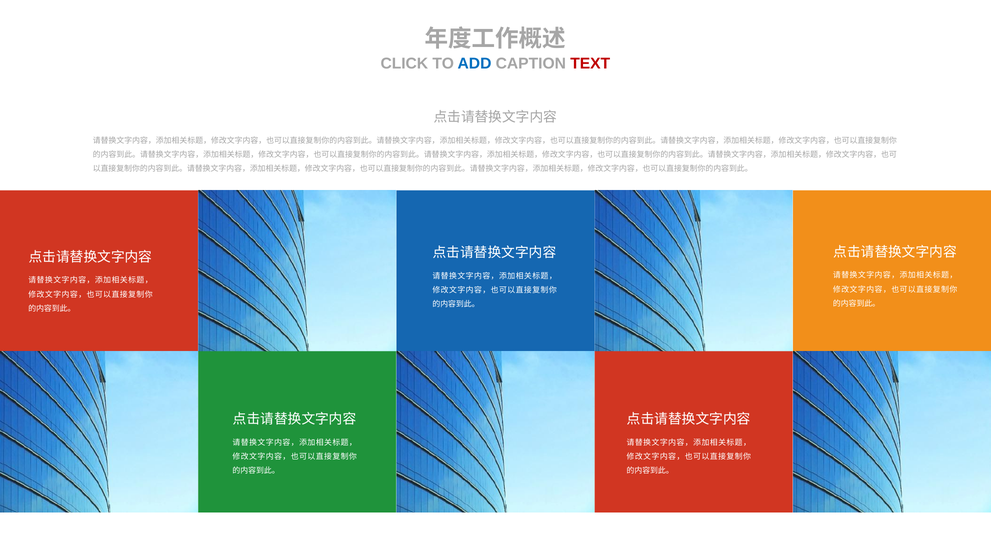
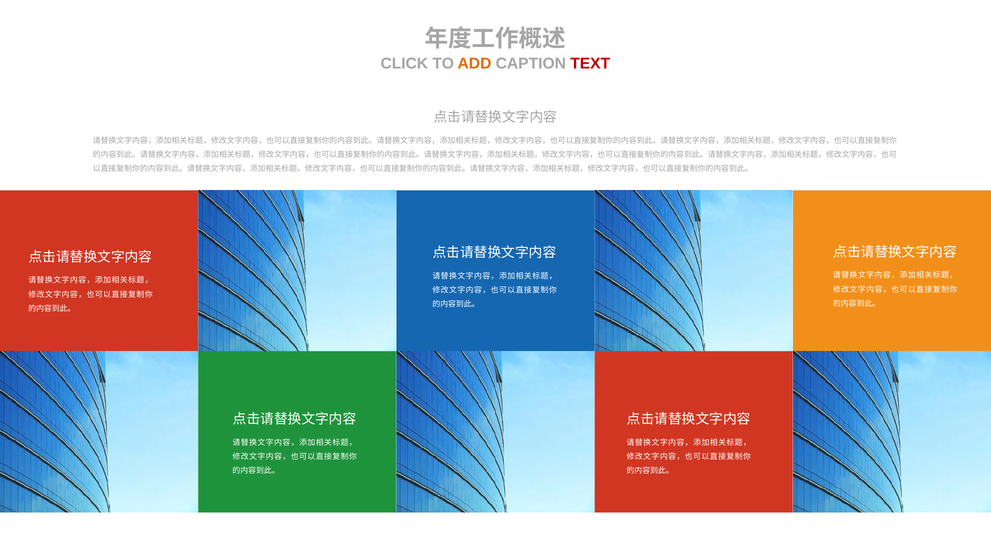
ADD colour: blue -> orange (475, 64)
